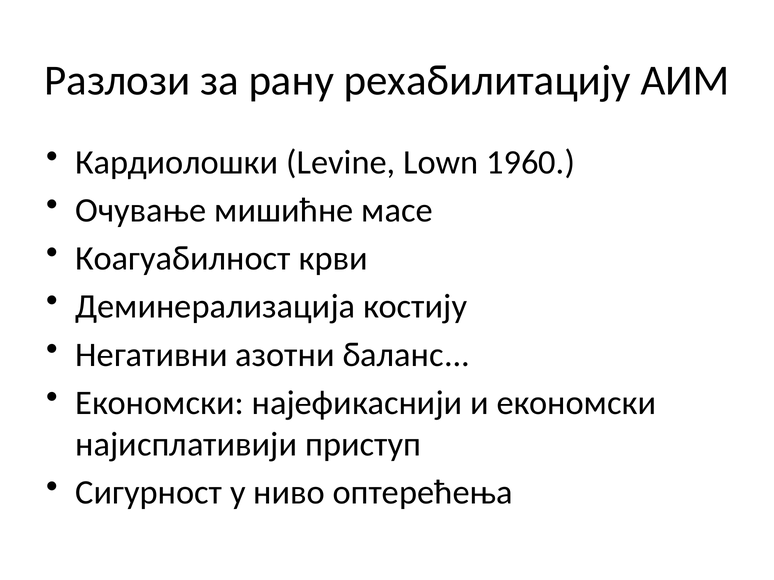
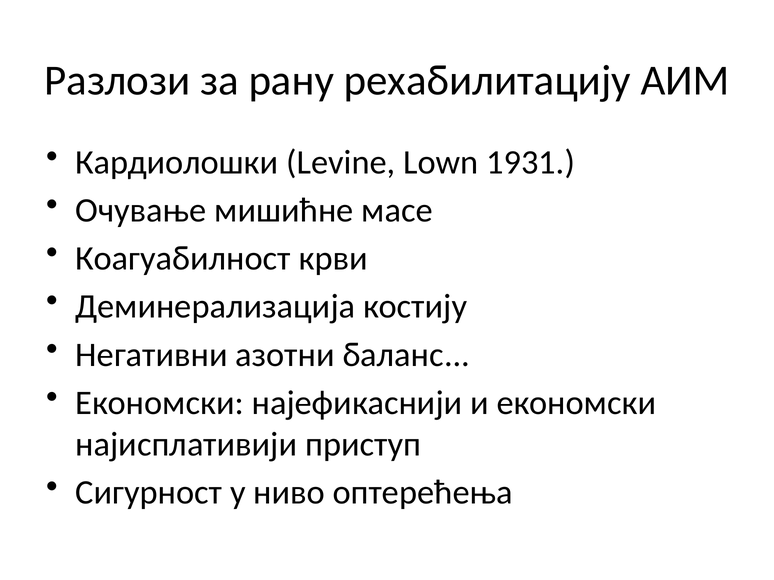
1960: 1960 -> 1931 (531, 162)
